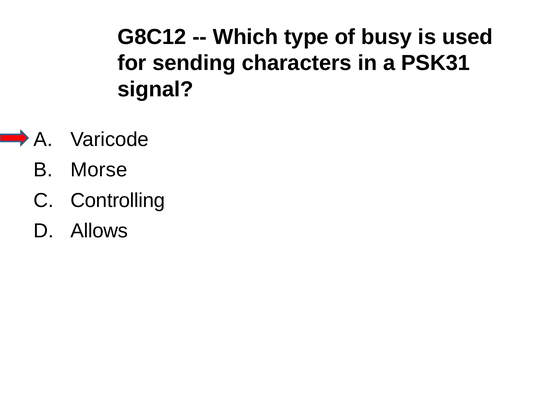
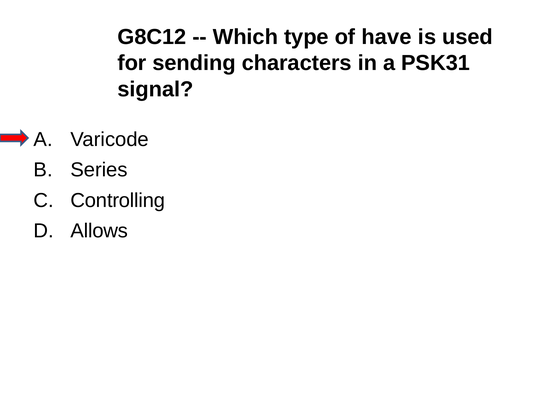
busy: busy -> have (387, 37)
Morse: Morse -> Series (99, 170)
